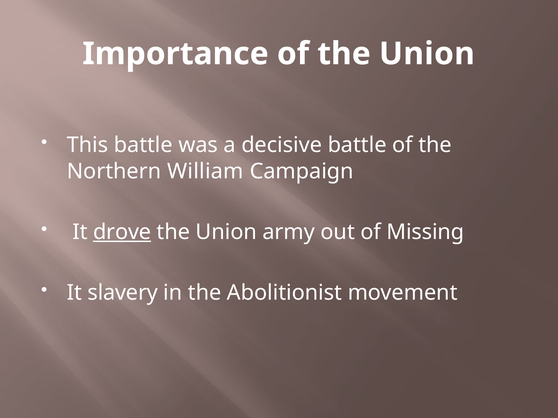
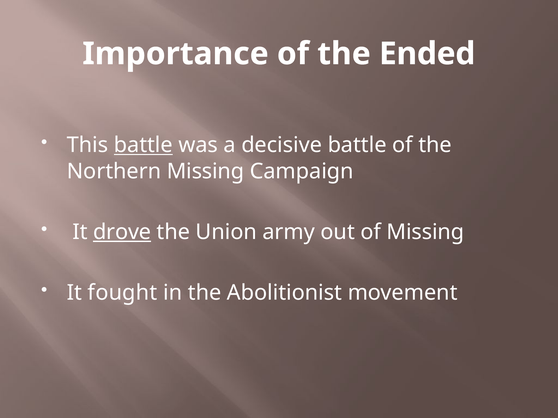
of the Union: Union -> Ended (427, 54)
battle underline: none -> present (143, 145)
Northern William: William -> Missing (206, 171)
slavery: slavery -> fought (123, 293)
